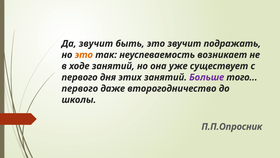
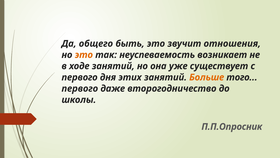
Да звучит: звучит -> общего (96, 43)
подражать: подражать -> отношения (232, 43)
Больше colour: purple -> orange (207, 77)
